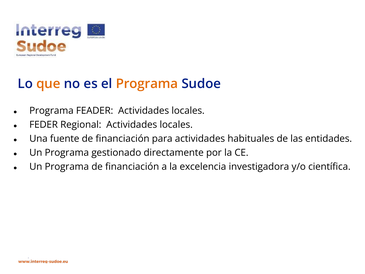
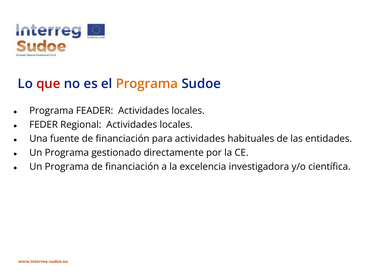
que colour: orange -> red (48, 84)
